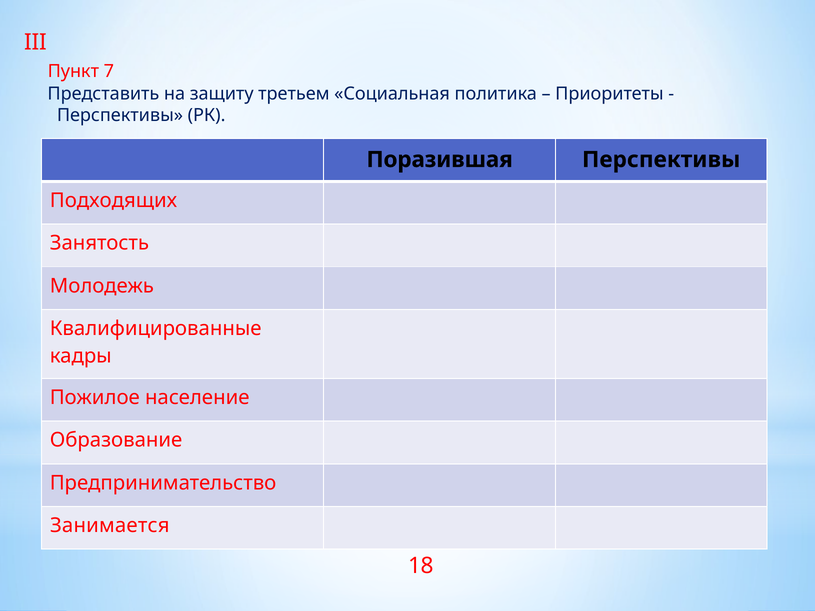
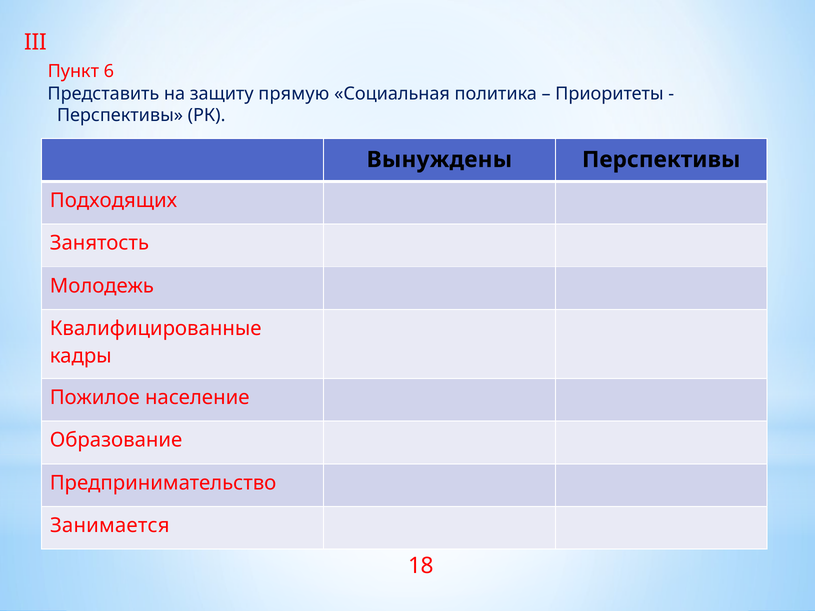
7: 7 -> 6 (109, 71)
третьем: третьем -> прямую (294, 94)
Поразившая: Поразившая -> Вынуждены (439, 160)
